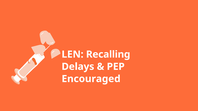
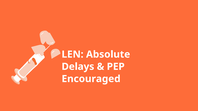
Recalling: Recalling -> Absolute (108, 55)
